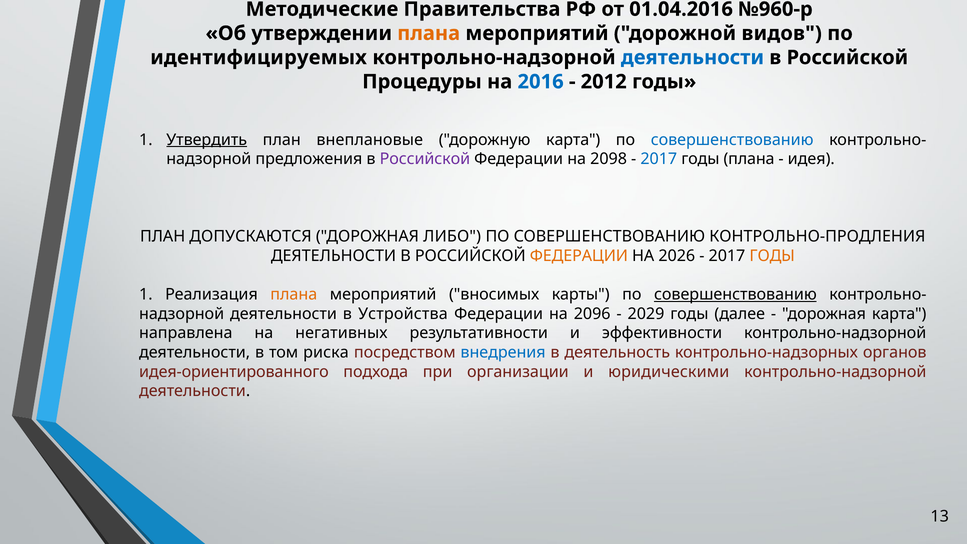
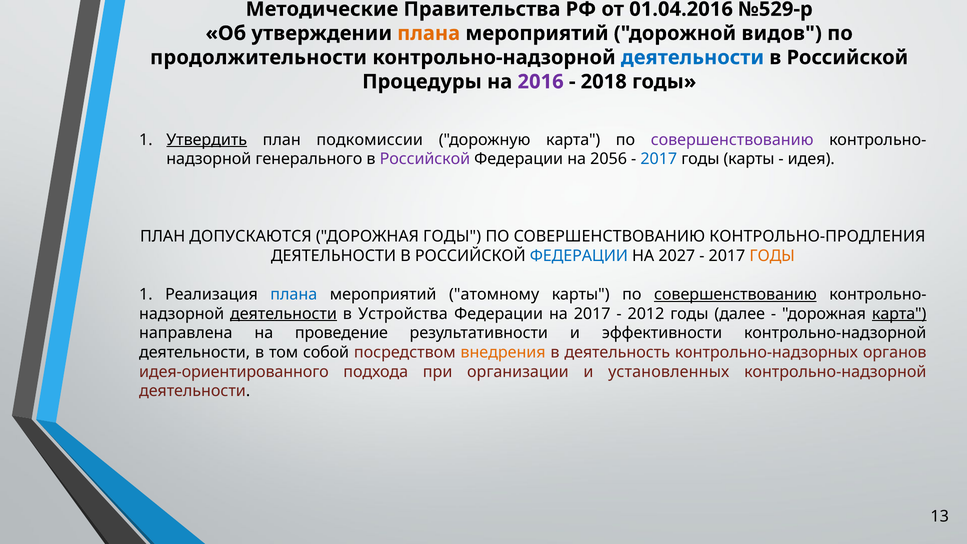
№960-р: №960-р -> №529-р (775, 9)
идентифицируемых: идентифицируемых -> продолжительности (259, 58)
2016 colour: blue -> purple (541, 82)
2012: 2012 -> 2018 (604, 82)
внеплановые: внеплановые -> подкомиссии (370, 140)
совершенствованию colour: blue -> purple (732, 140)
предложения: предложения -> генерального (309, 159)
2098: 2098 -> 2056 (609, 159)
годы плана: плана -> карты (749, 159)
ДОРОЖНАЯ ЛИБО: ЛИБО -> ГОДЫ (452, 236)
ФЕДЕРАЦИИ colour: orange -> blue (579, 256)
2026: 2026 -> 2027 (677, 256)
плана colour: orange -> blue (294, 294)
вносимых: вносимых -> атомному (494, 294)
деятельности underline: none -> present (283, 314)
на 2096: 2096 -> 2017 (592, 314)
2029: 2029 -> 2012 (646, 314)
карта underline: none -> present (899, 314)
негативных: негативных -> проведение (341, 333)
риска: риска -> собой (326, 352)
внедрения colour: blue -> orange (503, 352)
юридическими: юридическими -> установленных (669, 372)
